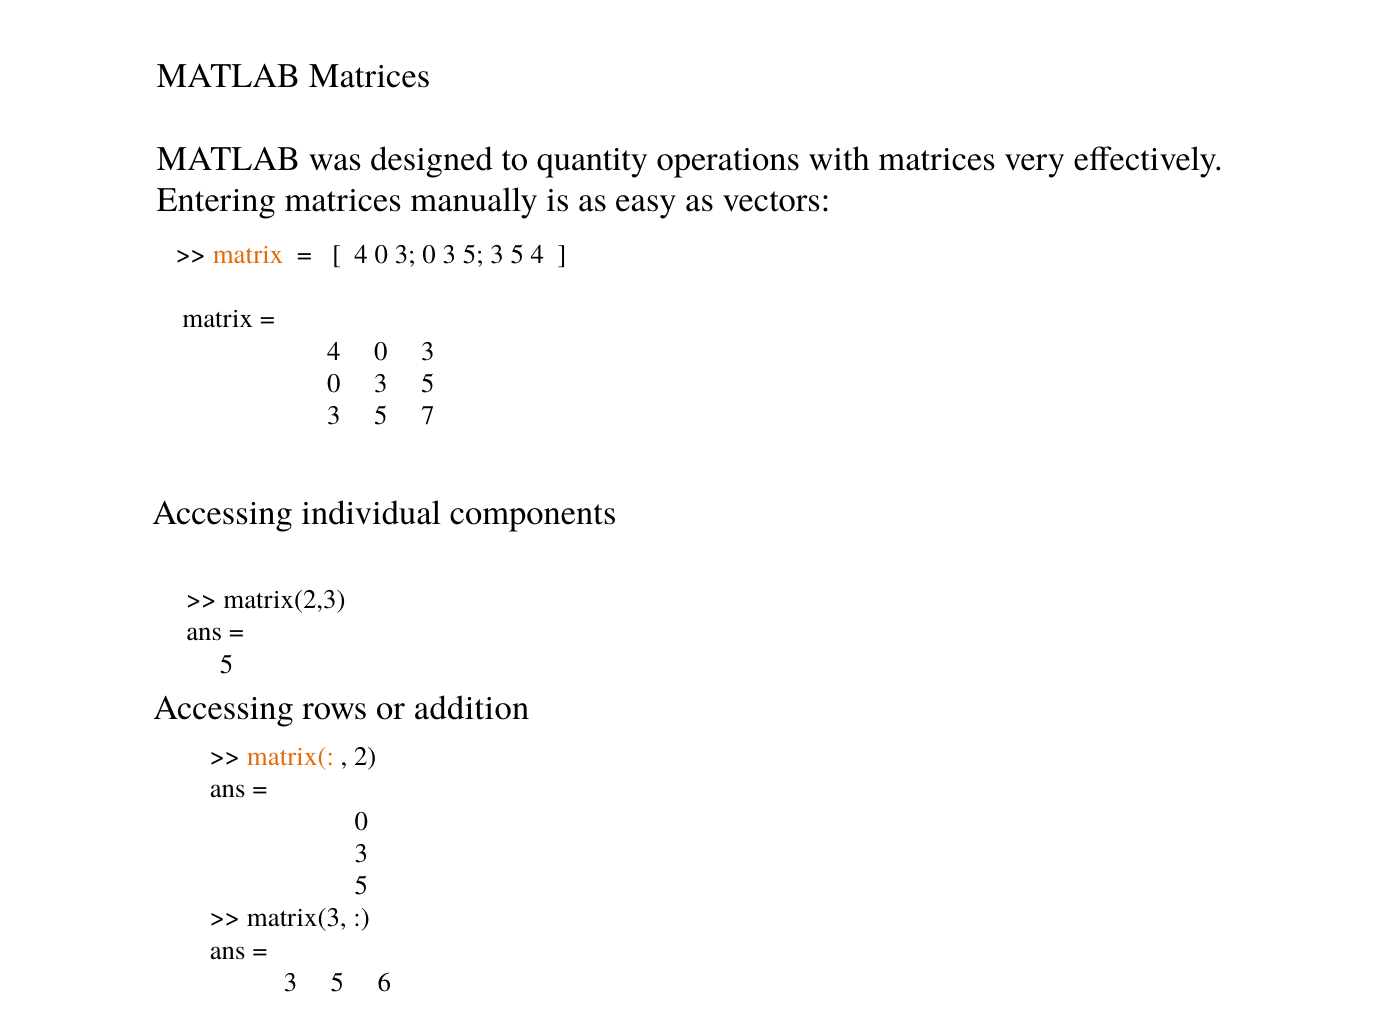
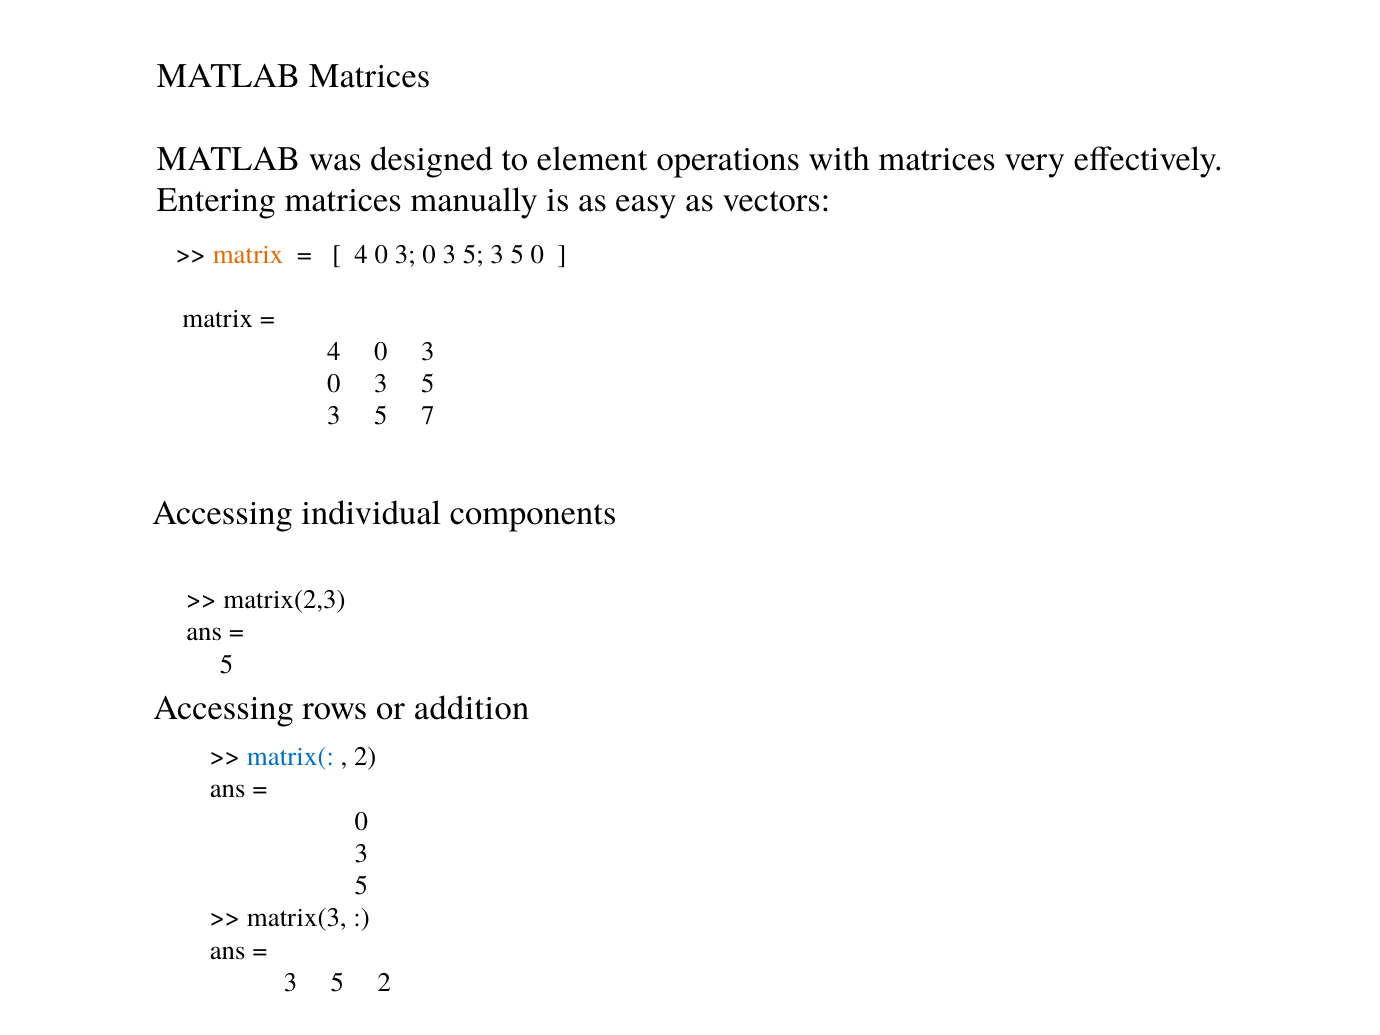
quantity: quantity -> element (592, 159)
5 4: 4 -> 0 (537, 255)
matrix( colour: orange -> blue (290, 757)
5 6: 6 -> 2 (384, 982)
